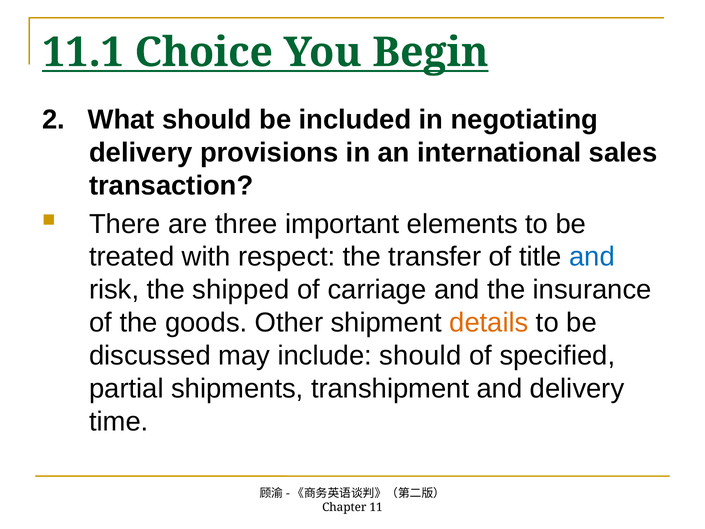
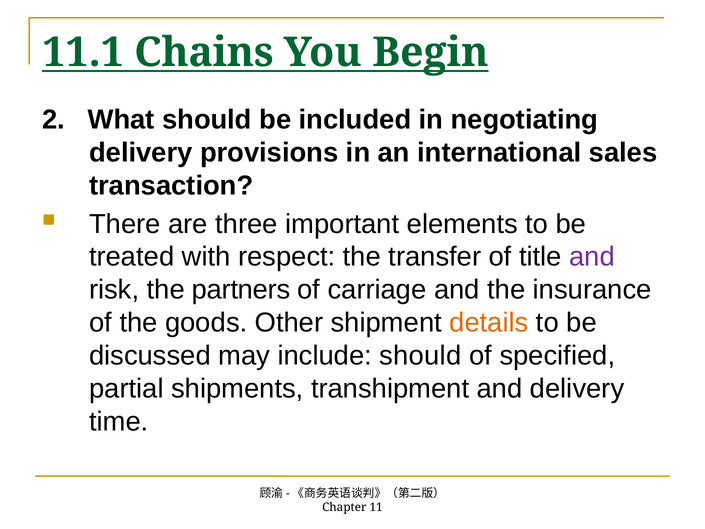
Choice: Choice -> Chains (204, 52)
and colour: blue -> purple (592, 257)
shipped: shipped -> partners (241, 290)
